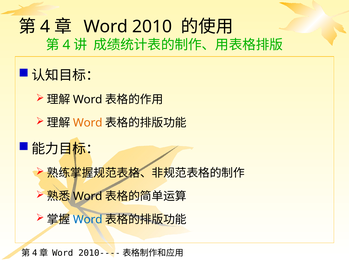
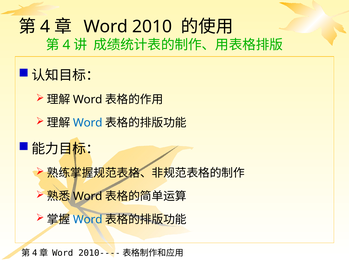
Word colour: orange -> blue (88, 123)
